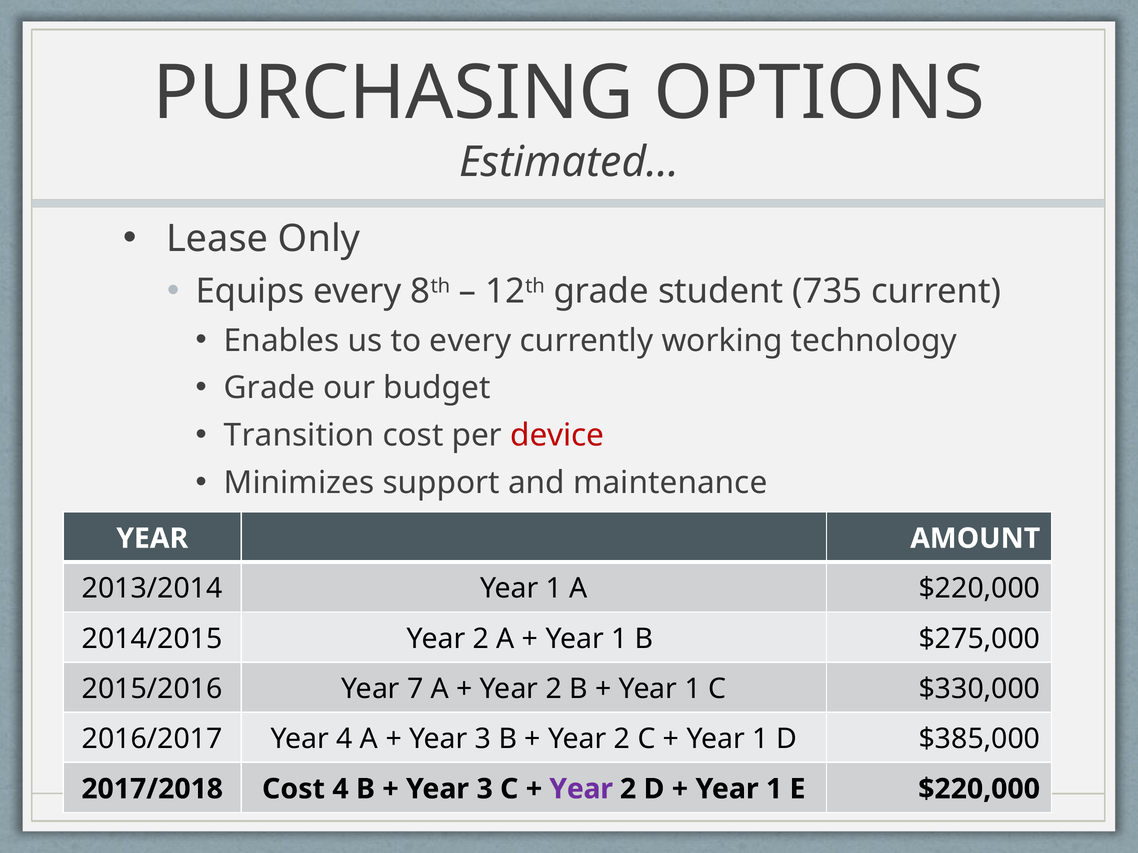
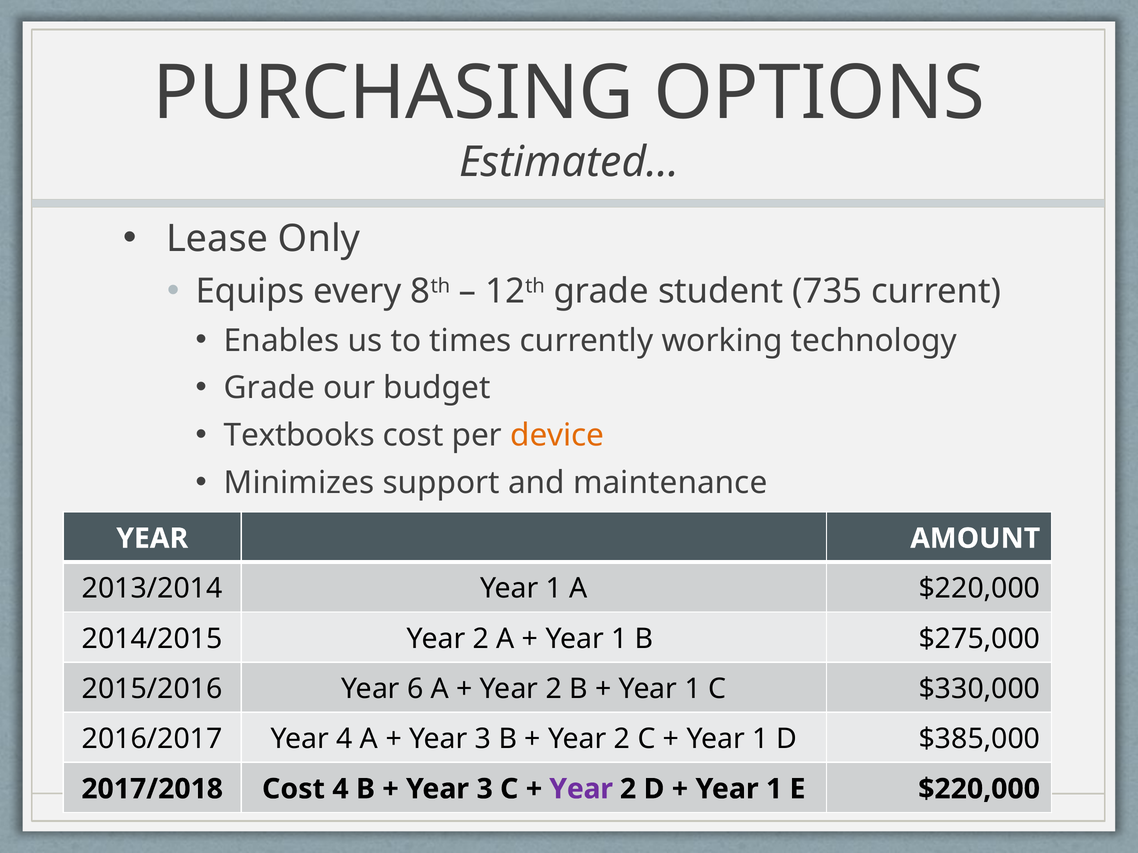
to every: every -> times (471, 341)
Transition: Transition -> Textbooks (299, 436)
device colour: red -> orange (557, 436)
7: 7 -> 6 (415, 689)
